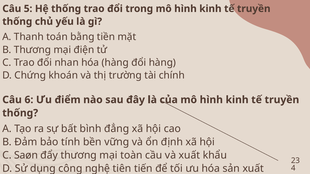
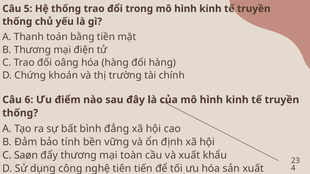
nhan: nhan -> oâng (67, 63)
